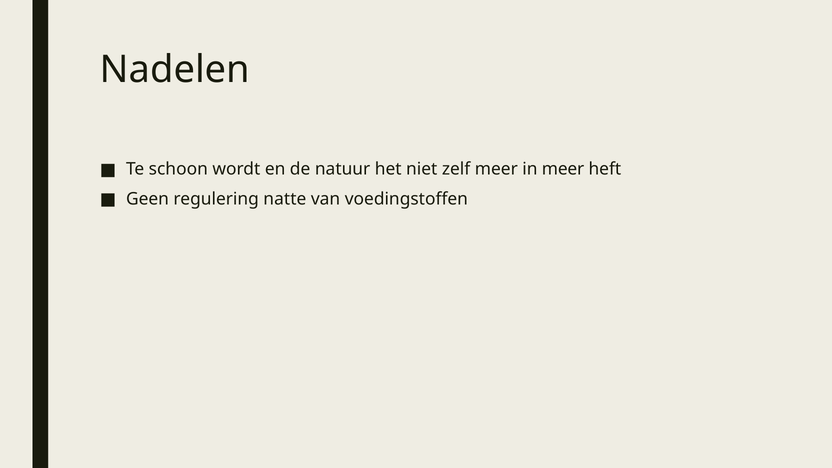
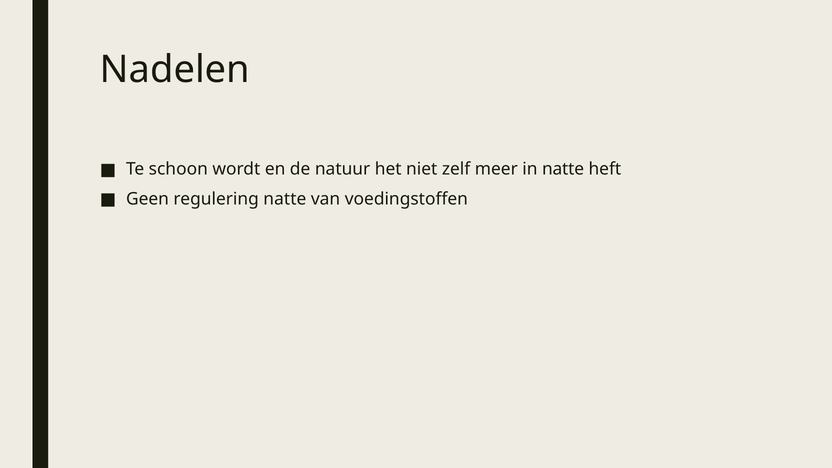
in meer: meer -> natte (563, 169)
